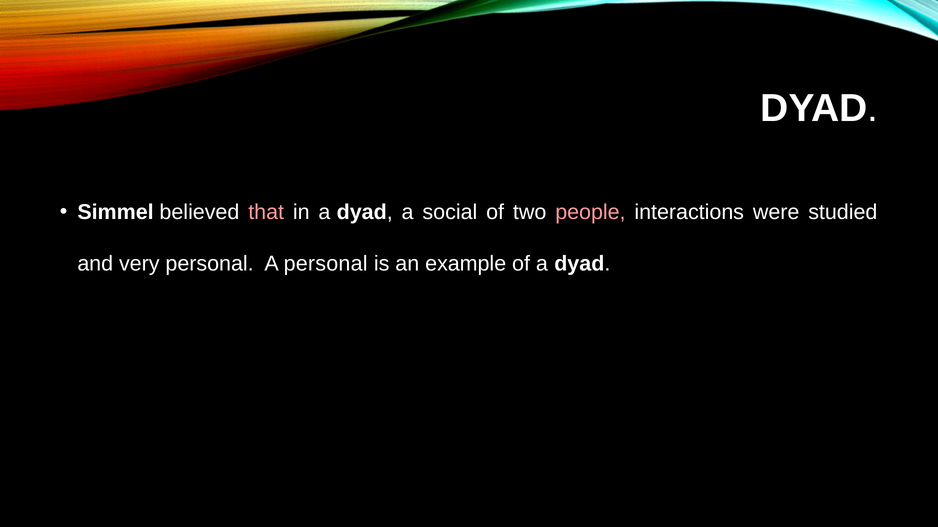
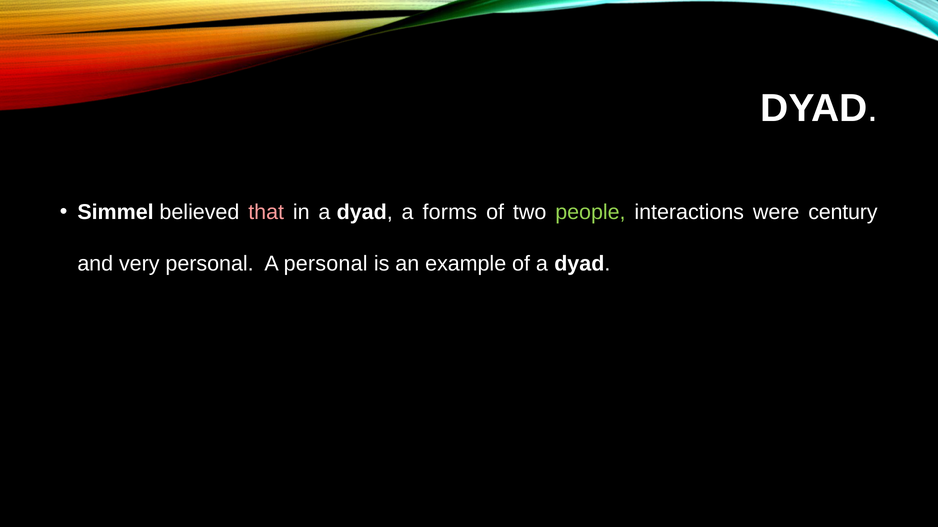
social: social -> forms (450, 213)
people colour: pink -> light green (590, 213)
studied: studied -> century (843, 213)
